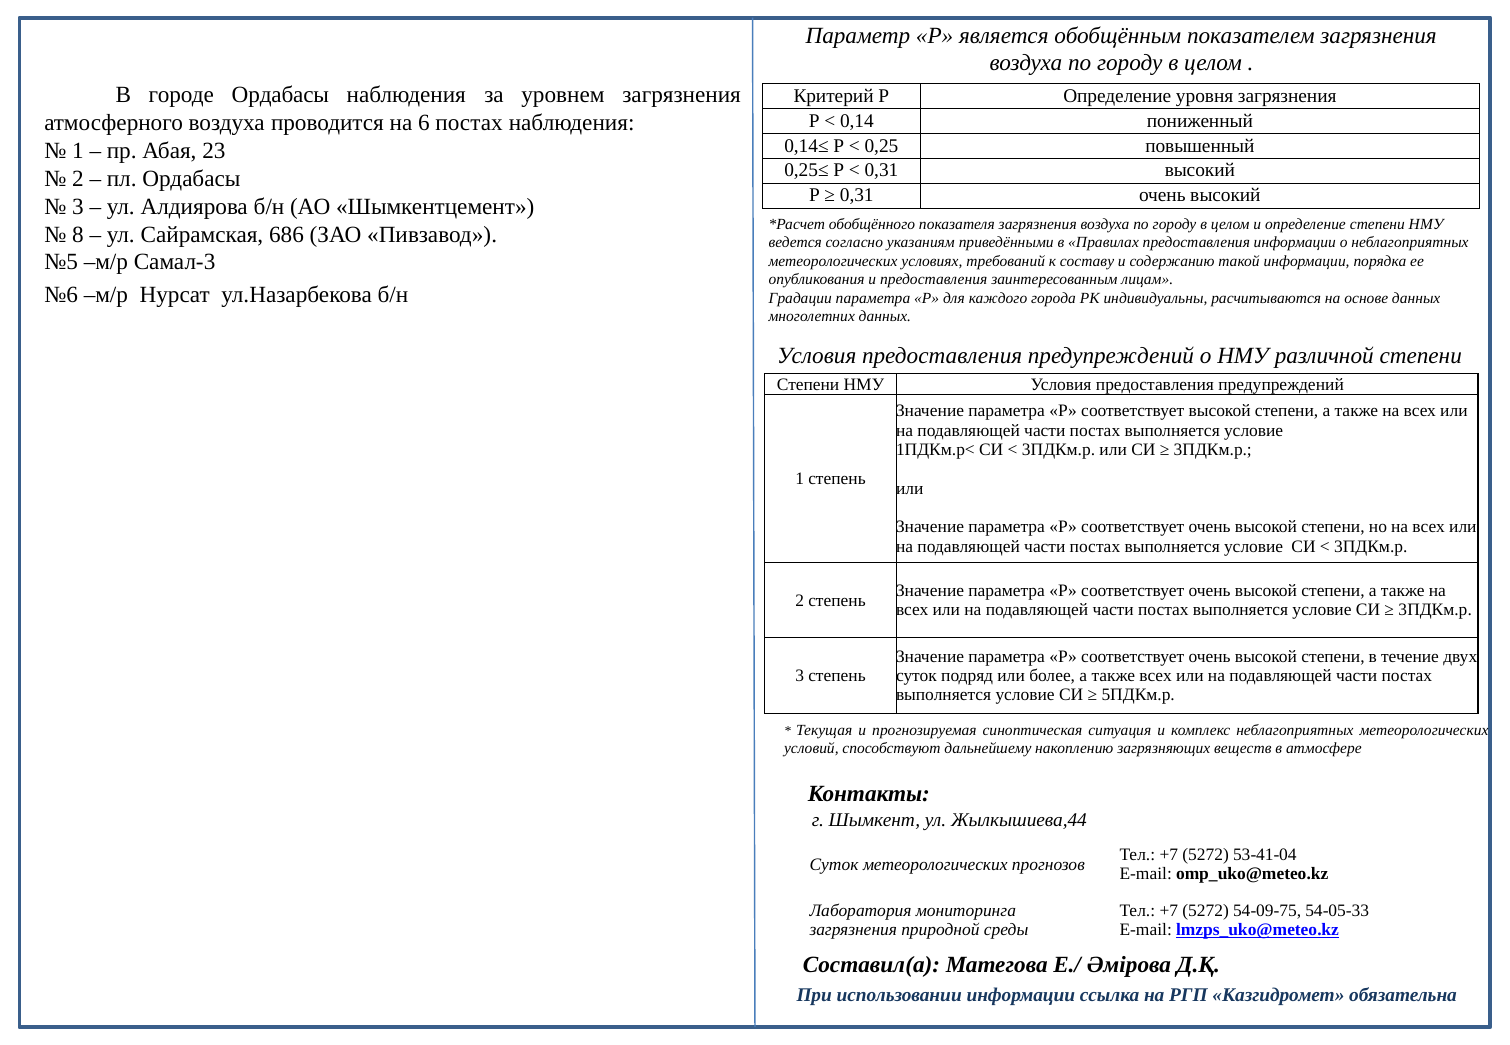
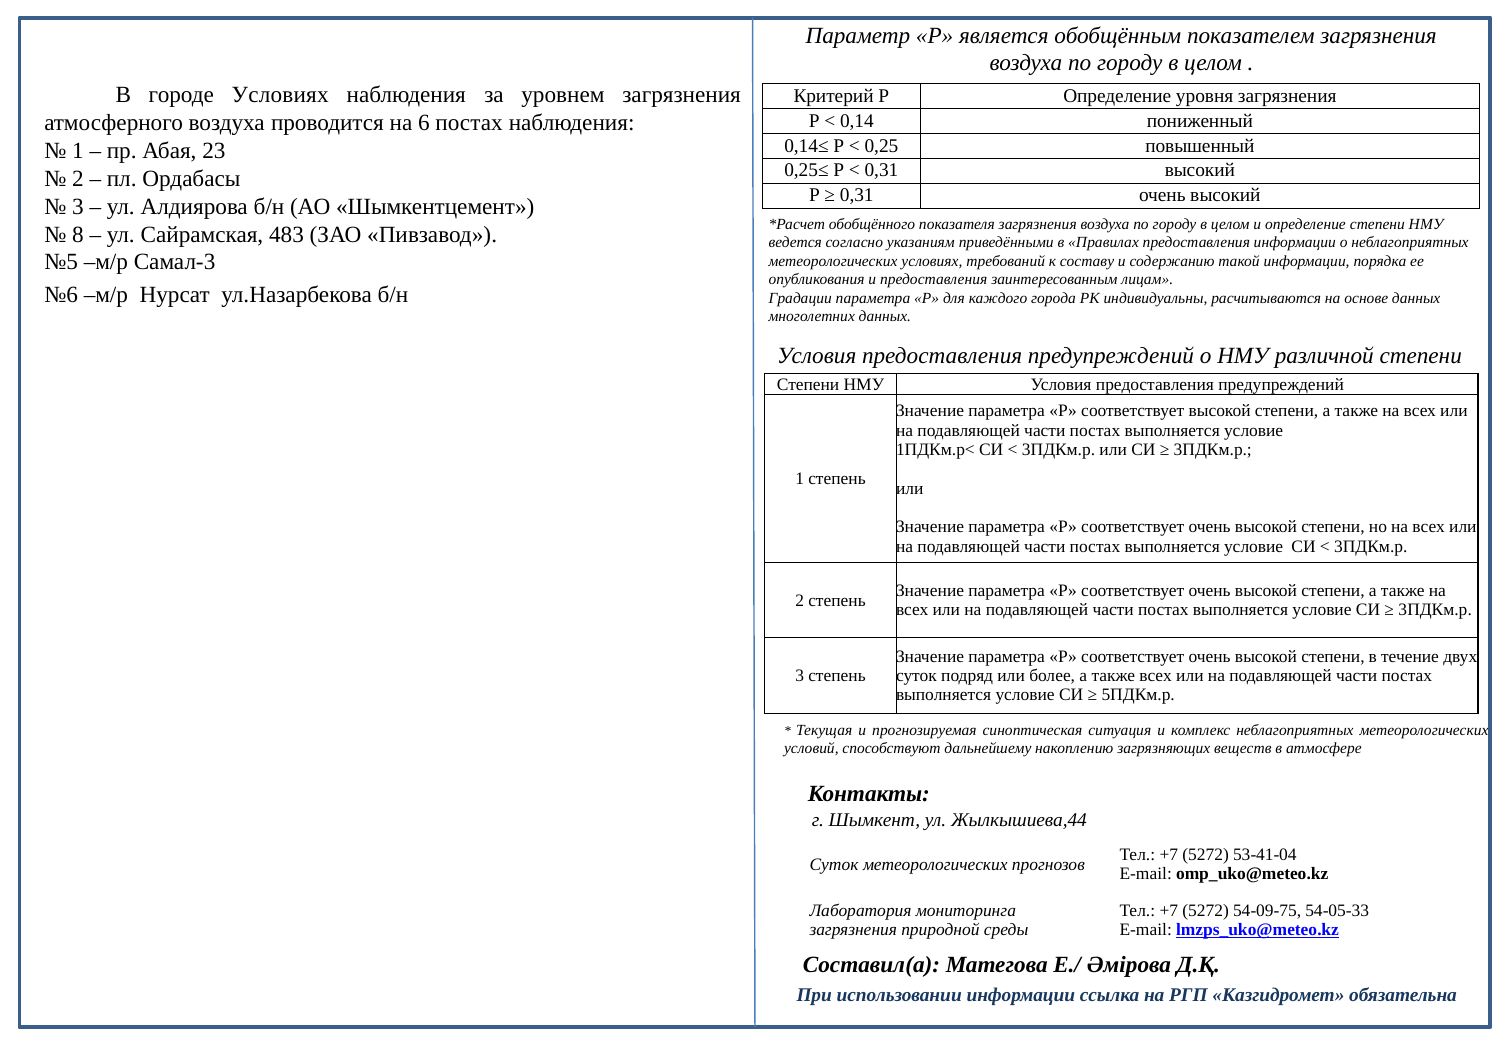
городе Ордабасы: Ордабасы -> Условиях (280, 95)
686: 686 -> 483 (286, 234)
